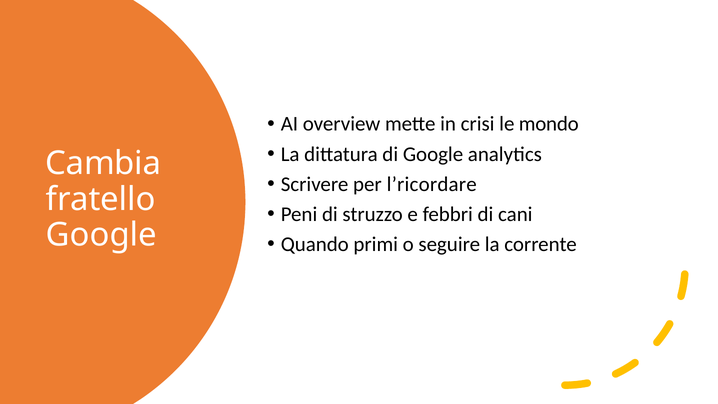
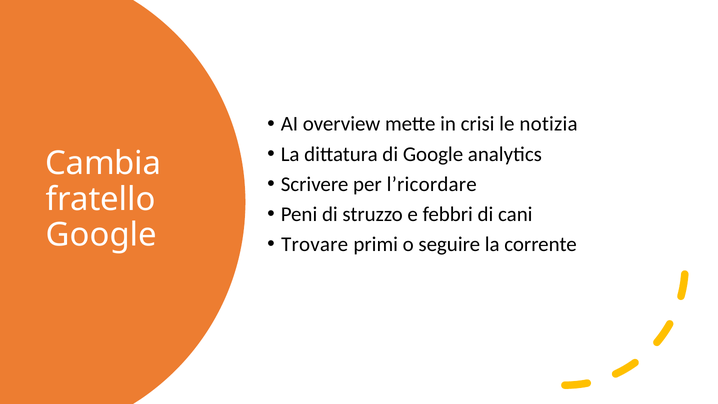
mondo: mondo -> notizia (549, 124)
Quando: Quando -> Trovare (315, 244)
